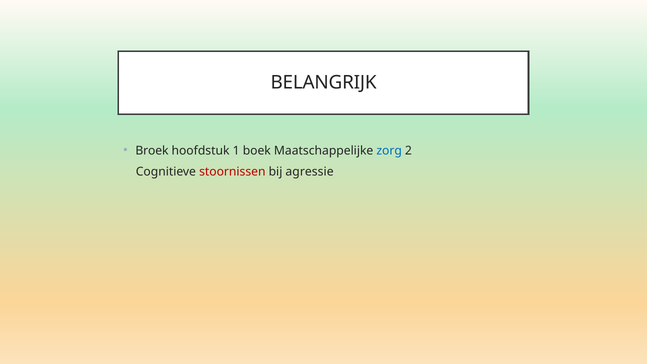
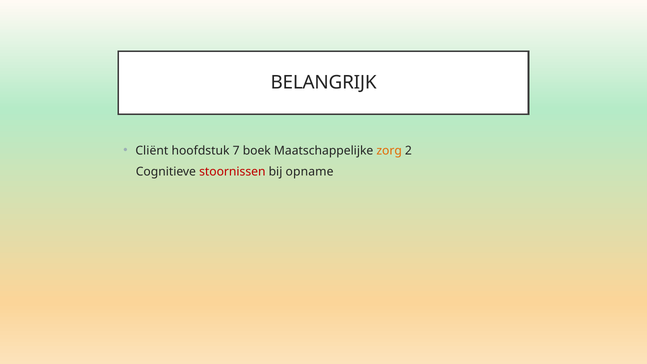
Broek: Broek -> Cliënt (152, 151)
1: 1 -> 7 (236, 151)
zorg colour: blue -> orange (389, 151)
agressie: agressie -> opname (310, 172)
